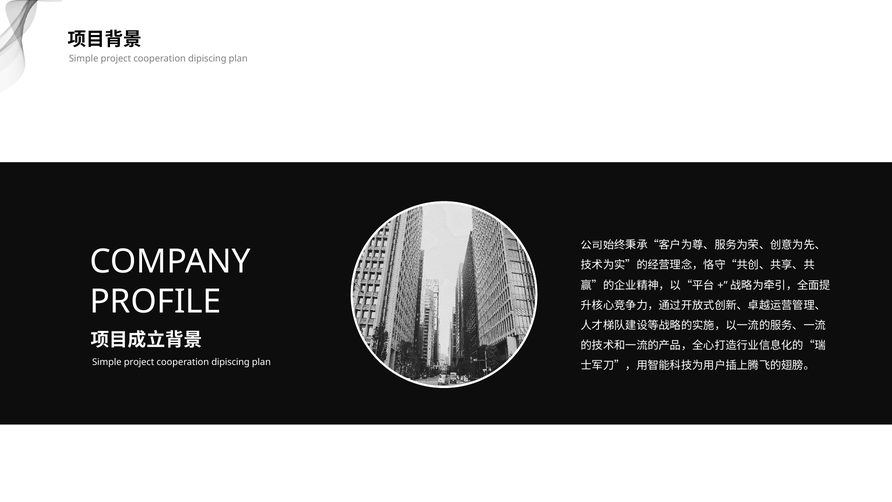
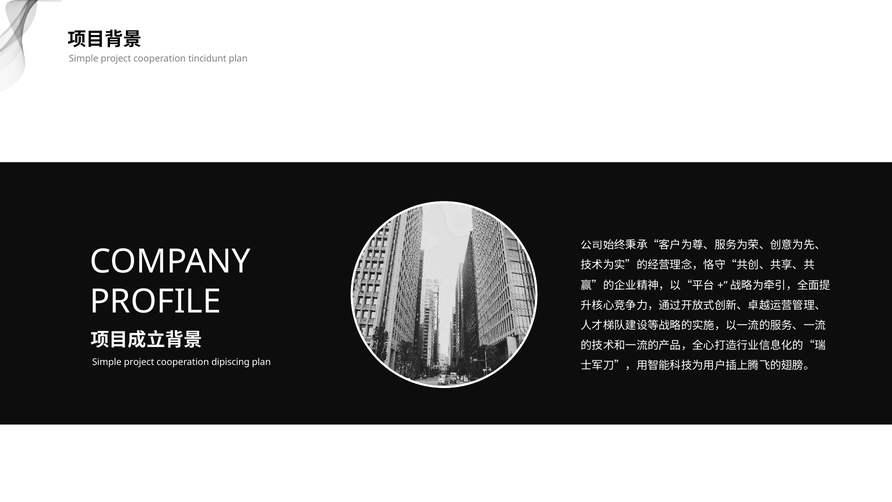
dipiscing: dipiscing -> tincidunt (207, 59)
